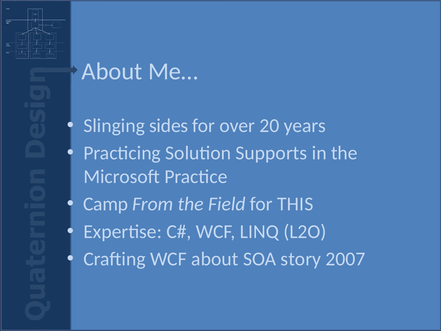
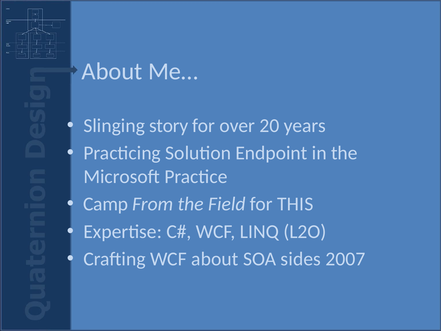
sides: sides -> story (169, 126)
Supports: Supports -> Endpoint (271, 153)
story: story -> sides (301, 259)
